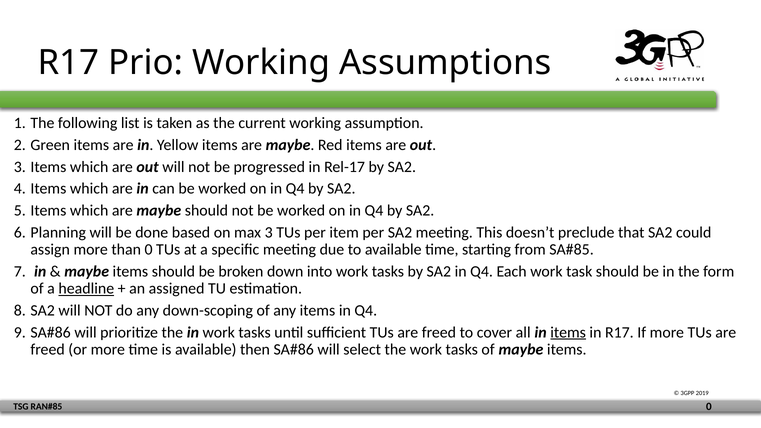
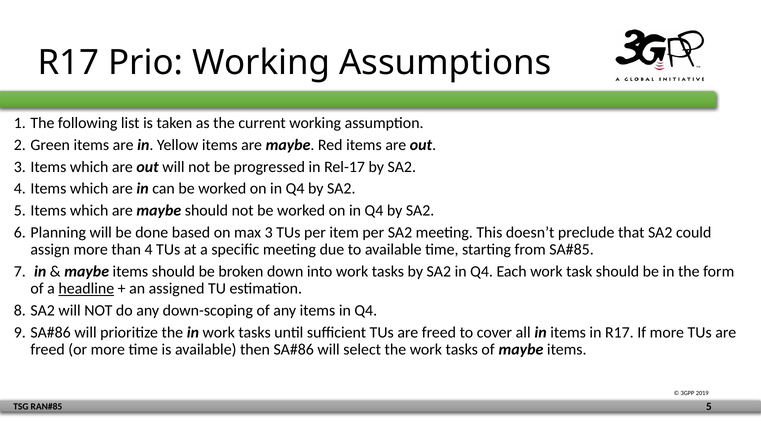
than 0: 0 -> 4 (149, 250)
items underline: present -> none (568, 332)
0: 0 -> 5 (709, 407)
